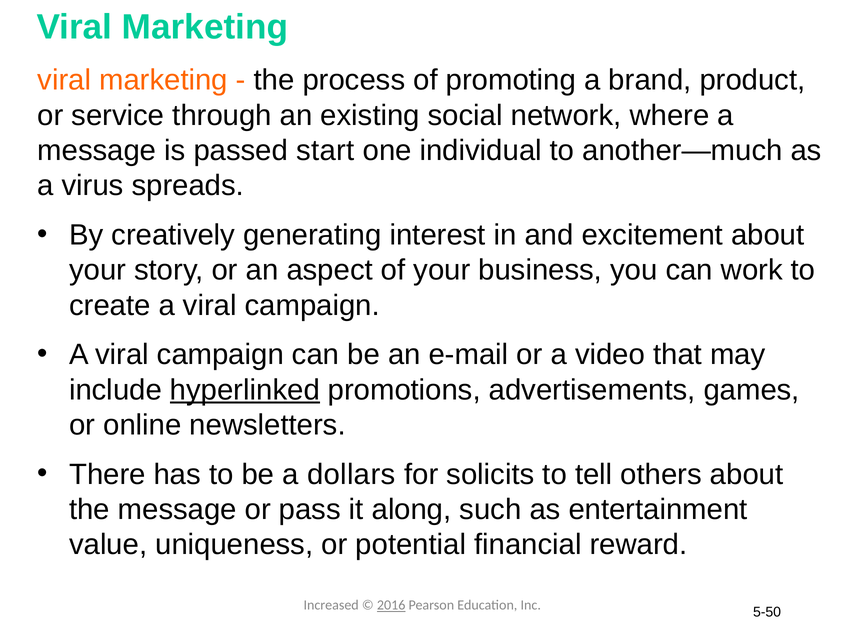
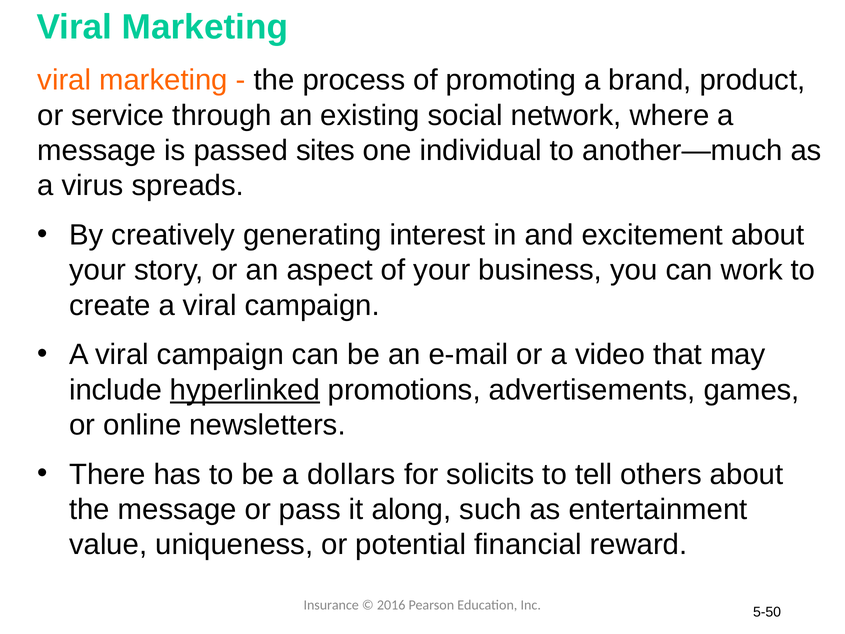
start: start -> sites (326, 151)
Increased: Increased -> Insurance (331, 605)
2016 underline: present -> none (391, 605)
